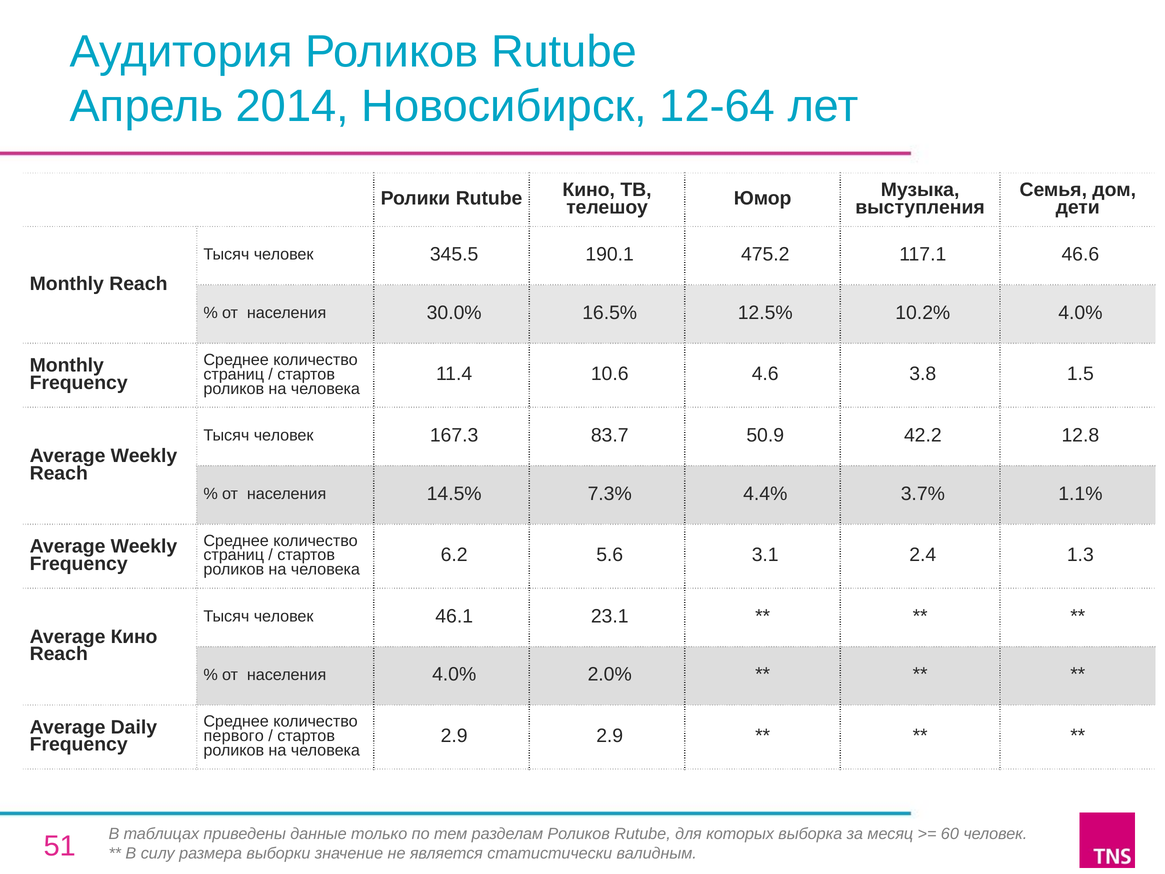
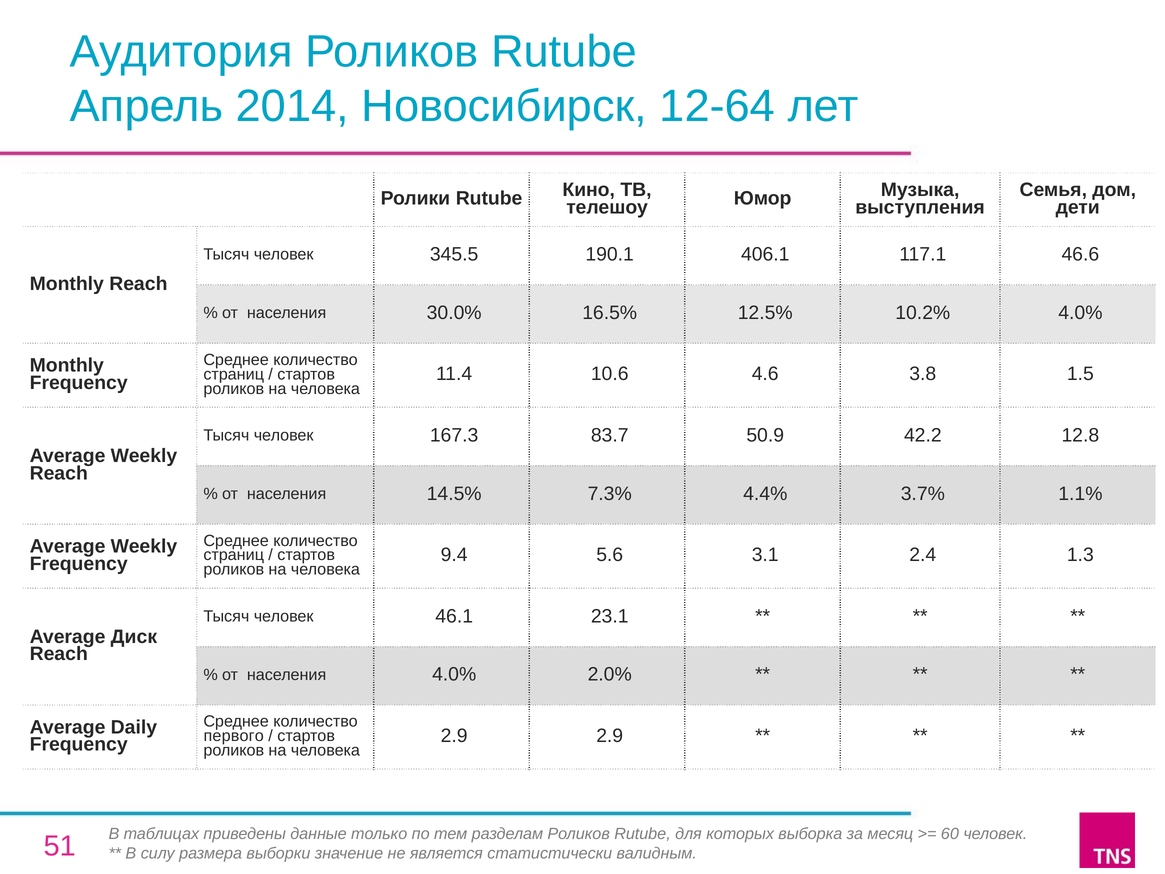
475.2: 475.2 -> 406.1 (765, 254)
6.2: 6.2 -> 9.4 (454, 555)
Average Кино: Кино -> Диск (134, 637)
